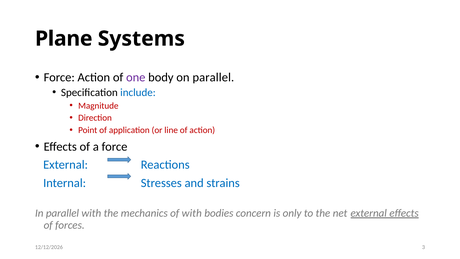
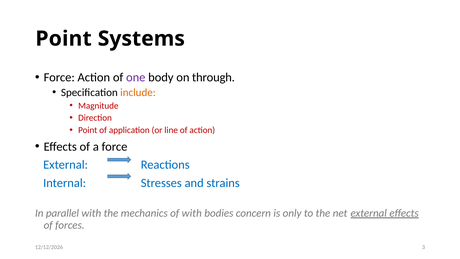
Plane: Plane -> Point (64, 39)
on parallel: parallel -> through (213, 77)
include colour: blue -> orange (138, 92)
